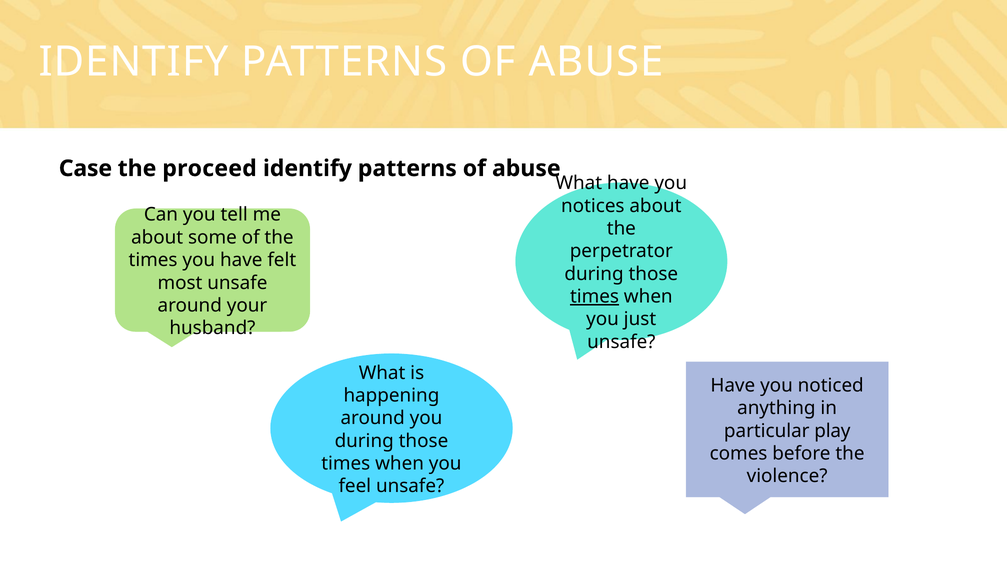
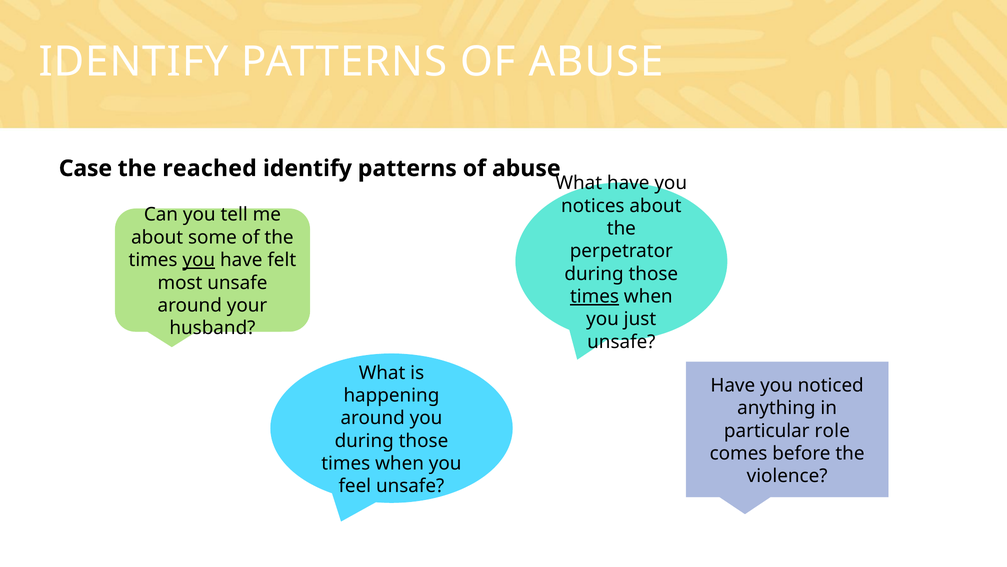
proceed: proceed -> reached (210, 168)
you underline: none -> present (199, 260)
play: play -> role (832, 430)
